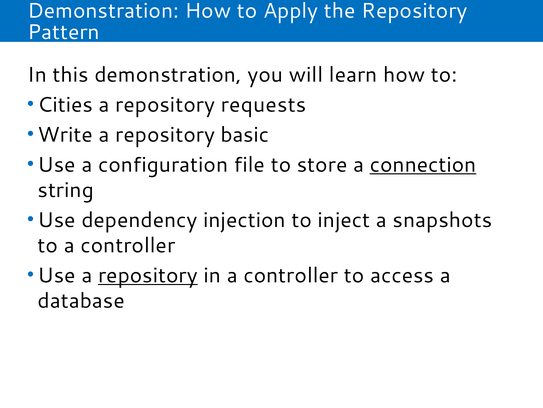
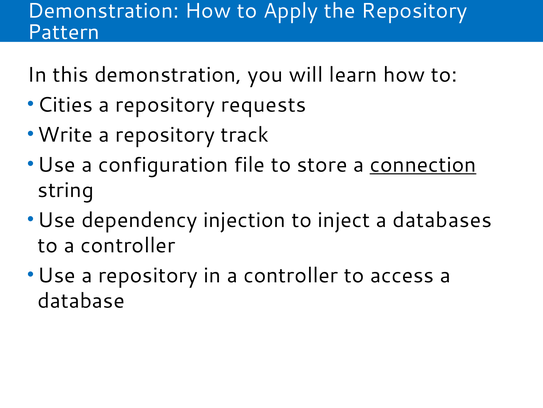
basic: basic -> track (245, 135)
snapshots: snapshots -> databases (442, 220)
repository underline: present -> none (148, 275)
